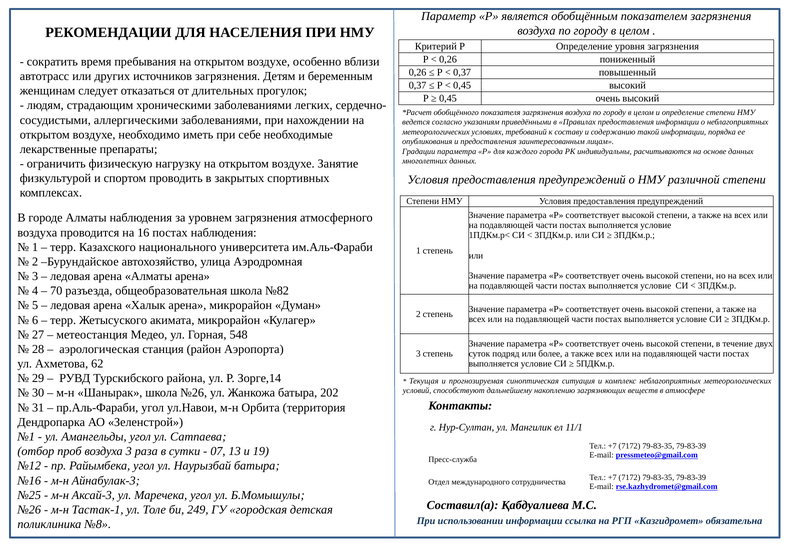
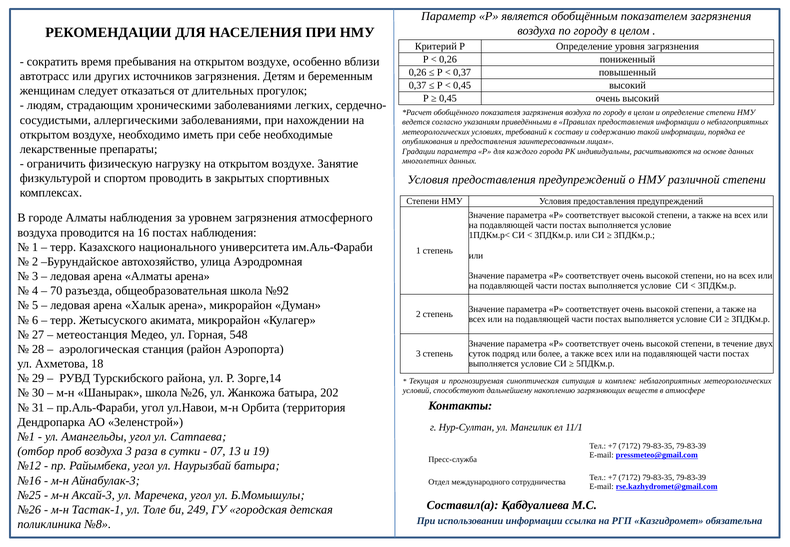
№82: №82 -> №92 (277, 291)
62: 62 -> 18 (97, 364)
